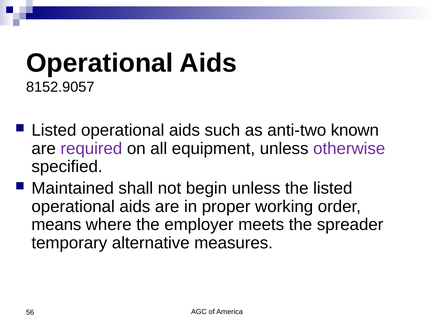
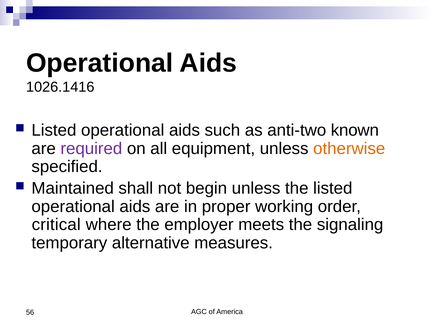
8152.9057: 8152.9057 -> 1026.1416 (60, 87)
otherwise colour: purple -> orange (349, 149)
means: means -> critical (56, 225)
spreader: spreader -> signaling (350, 225)
